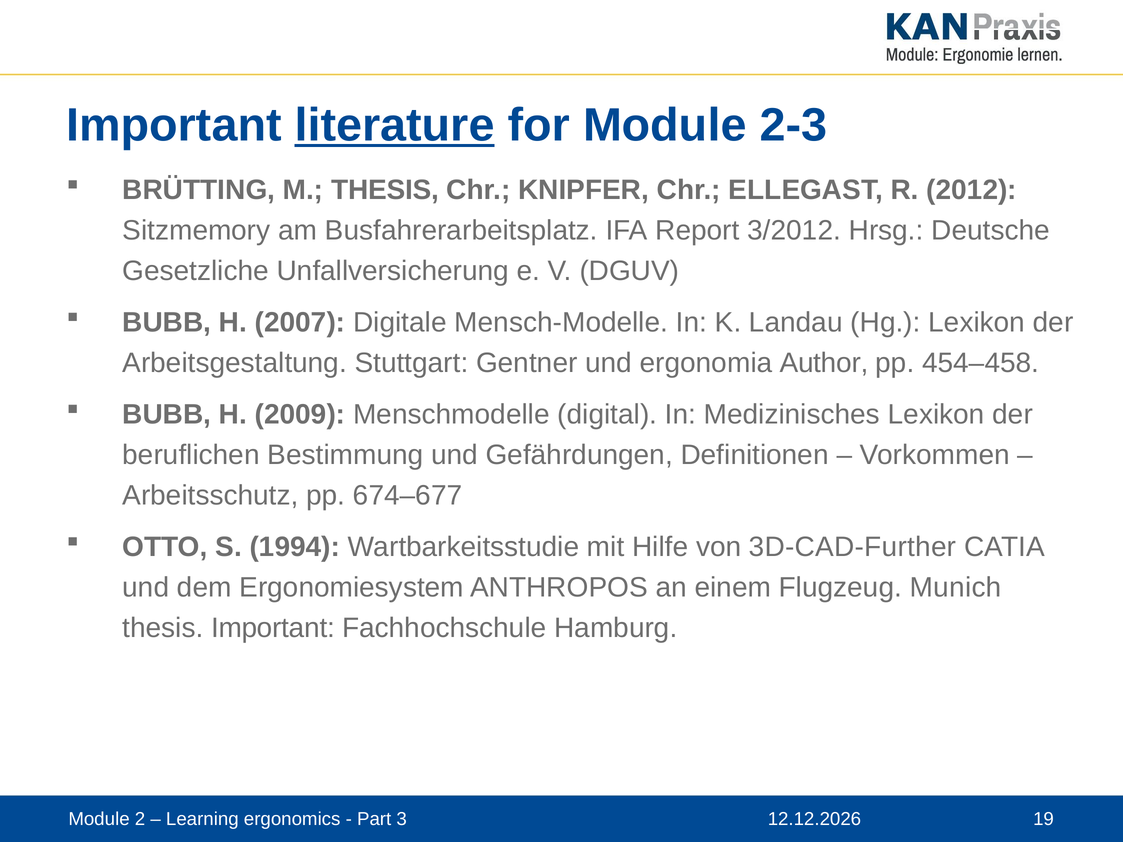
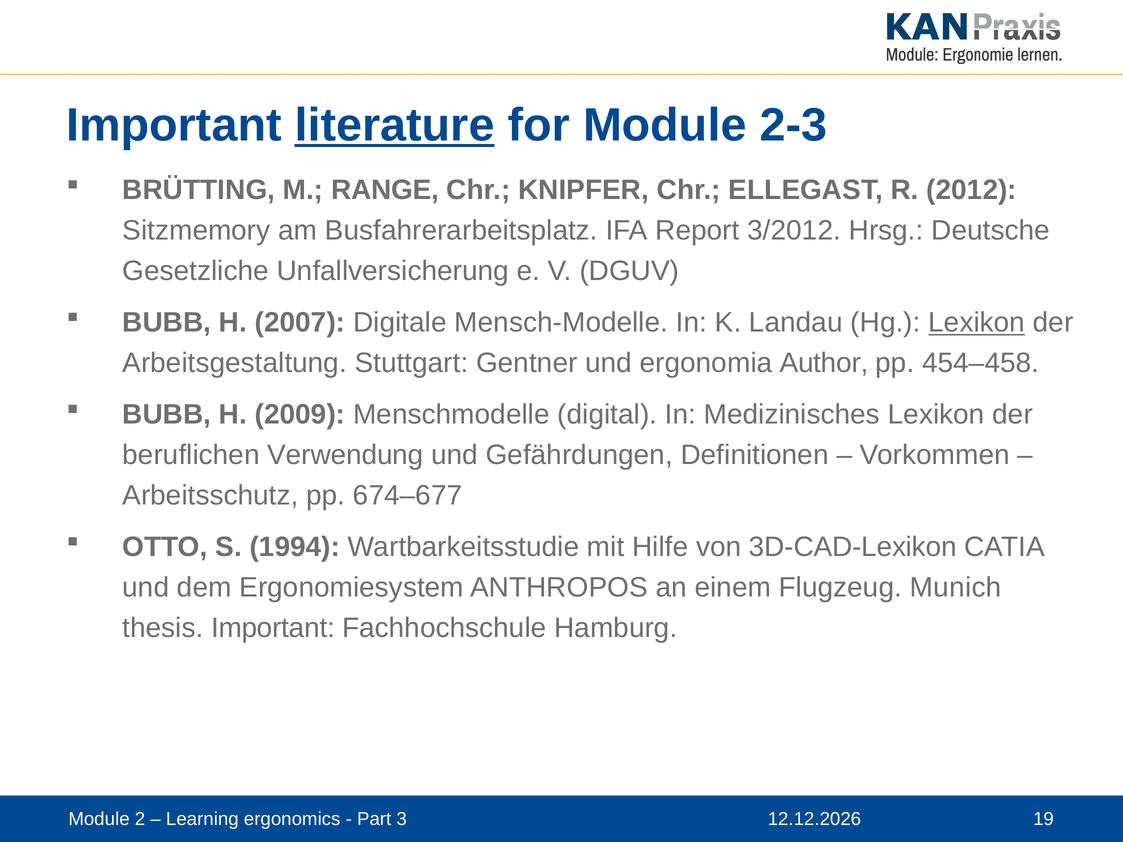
M THESIS: THESIS -> RANGE (385, 190)
Lexikon underline: none -> present (977, 323)
Bestimmung: Bestimmung -> Verwendung (345, 455)
3D-CAD-Further: 3D-CAD-Further -> 3D-CAD-Lexikon (853, 547)
